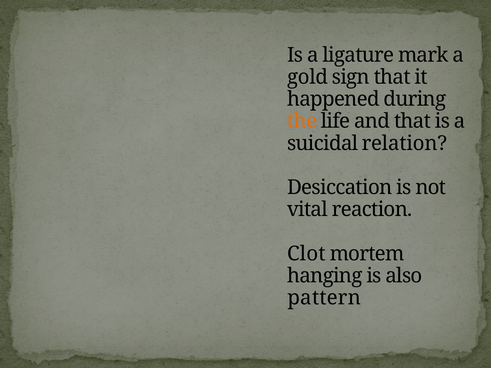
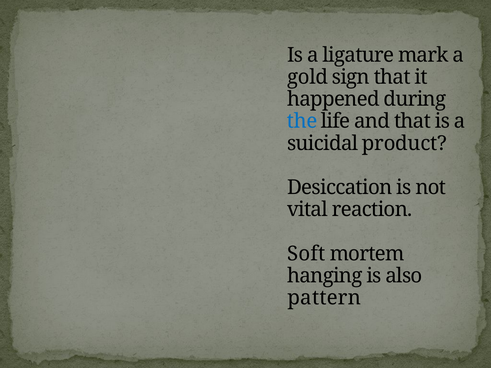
the colour: orange -> blue (302, 121)
relation: relation -> product (404, 143)
Clot: Clot -> Soft (306, 254)
